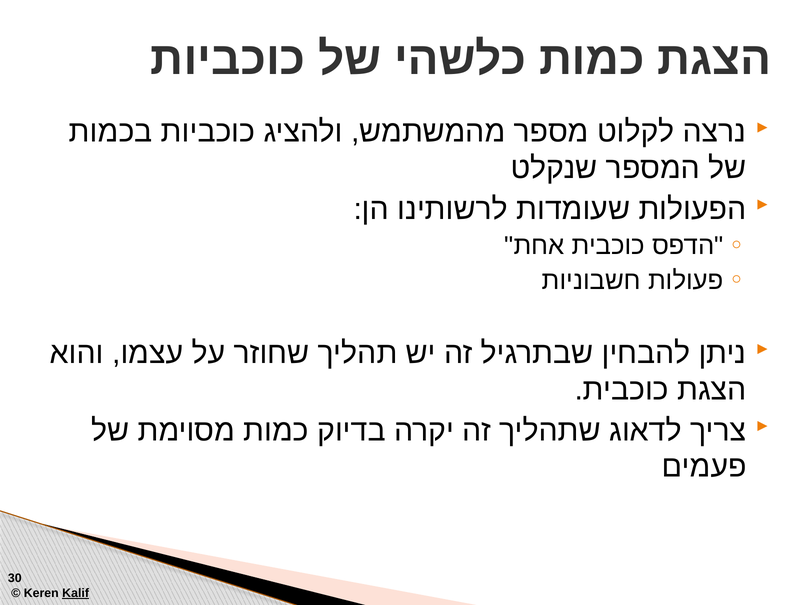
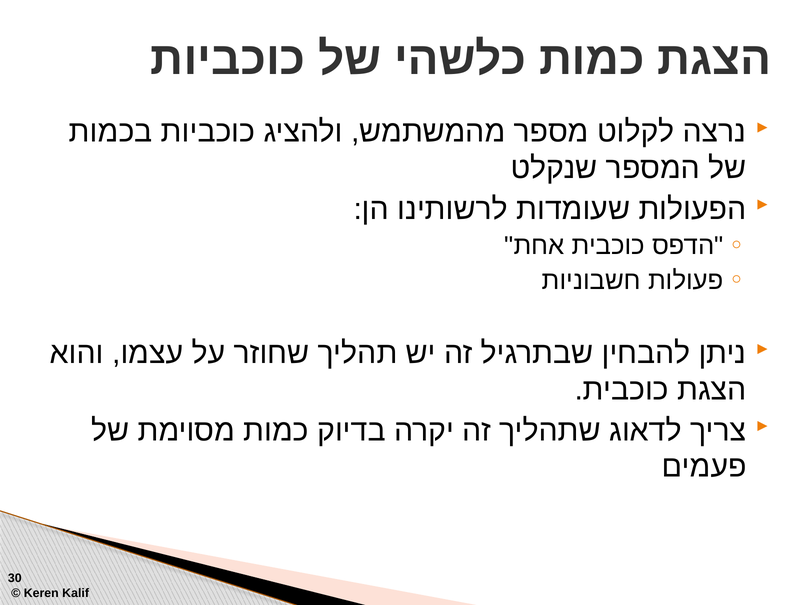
Kalif underline: present -> none (76, 593)
